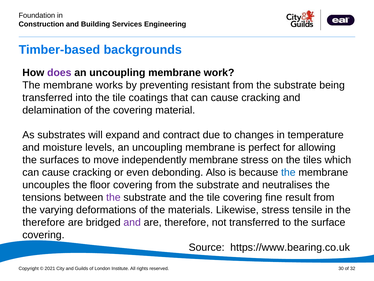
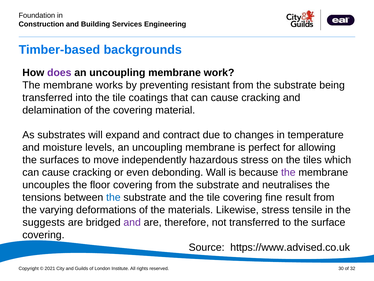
independently membrane: membrane -> hazardous (214, 160)
Also: Also -> Wall (216, 172)
the colour: blue -> purple (288, 172)
the colour: purple -> blue (113, 197)
therefore: therefore -> suggests (44, 222)
https://www.bearing.co.uk: https://www.bearing.co.uk -> https://www.advised.co.uk (290, 247)
